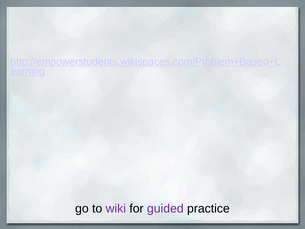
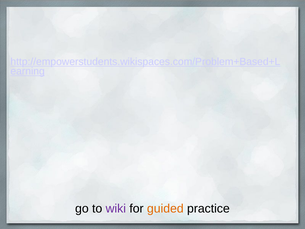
guided colour: purple -> orange (165, 208)
